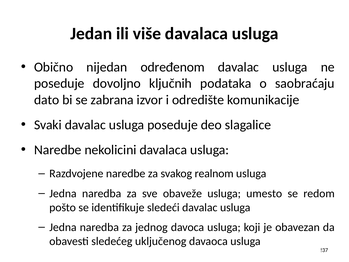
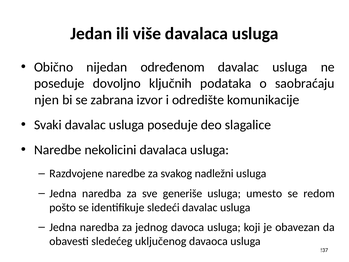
dato: dato -> njen (47, 100)
realnom: realnom -> nadležni (214, 173)
obaveže: obaveže -> generiše (182, 193)
